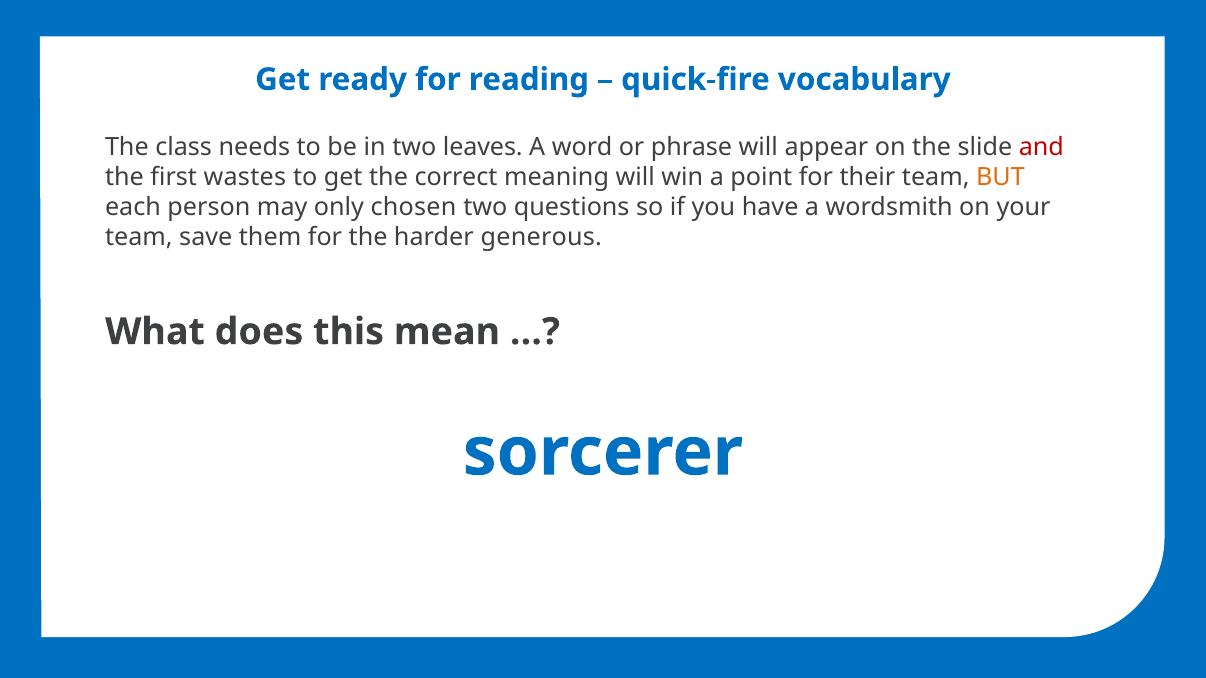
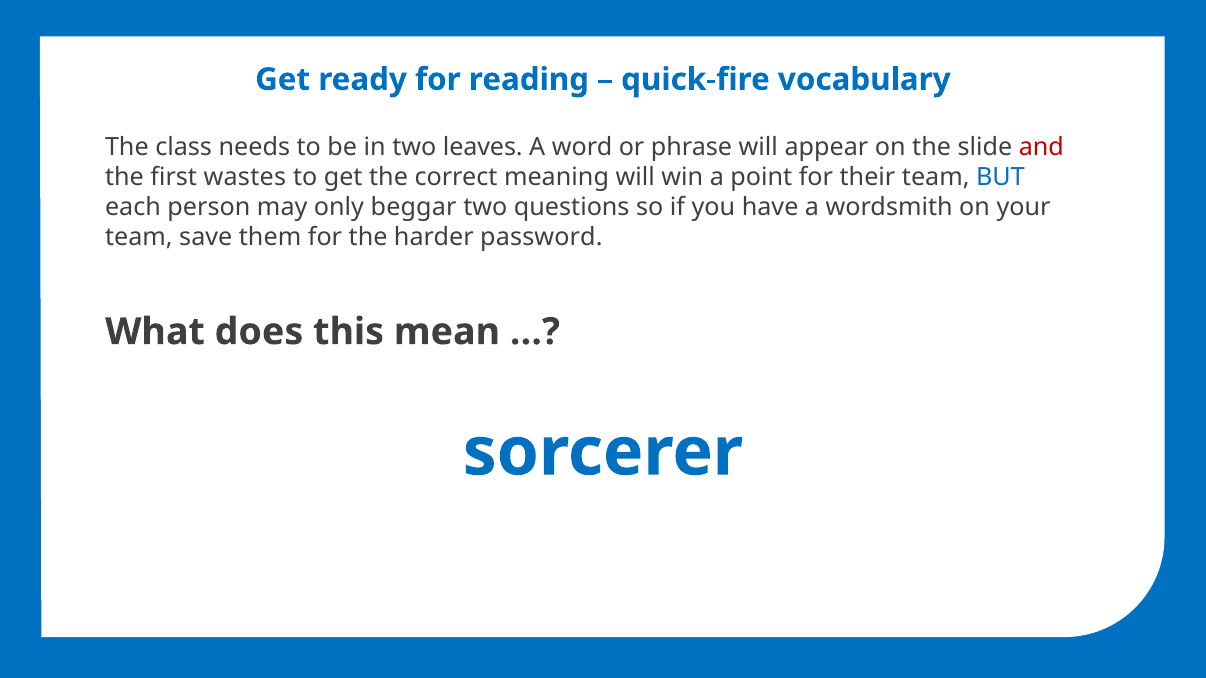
BUT colour: orange -> blue (1000, 177)
chosen: chosen -> beggar (414, 207)
generous: generous -> password (541, 238)
